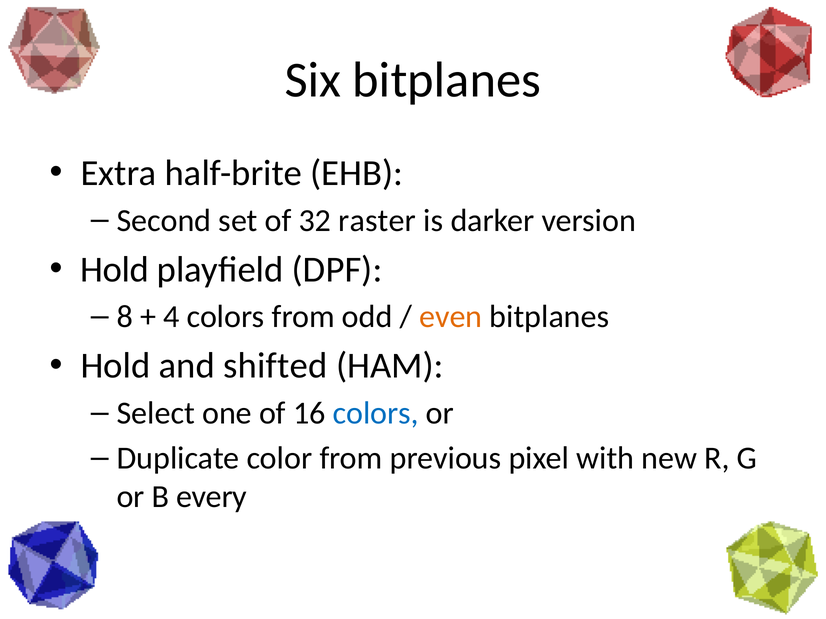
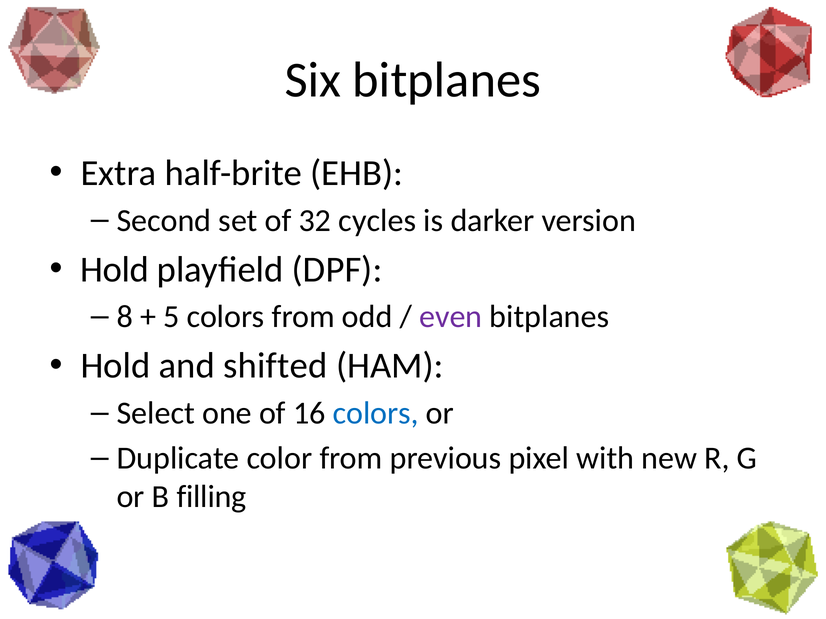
raster: raster -> cycles (377, 221)
4: 4 -> 5 (171, 317)
even colour: orange -> purple (451, 317)
every: every -> filling (212, 497)
